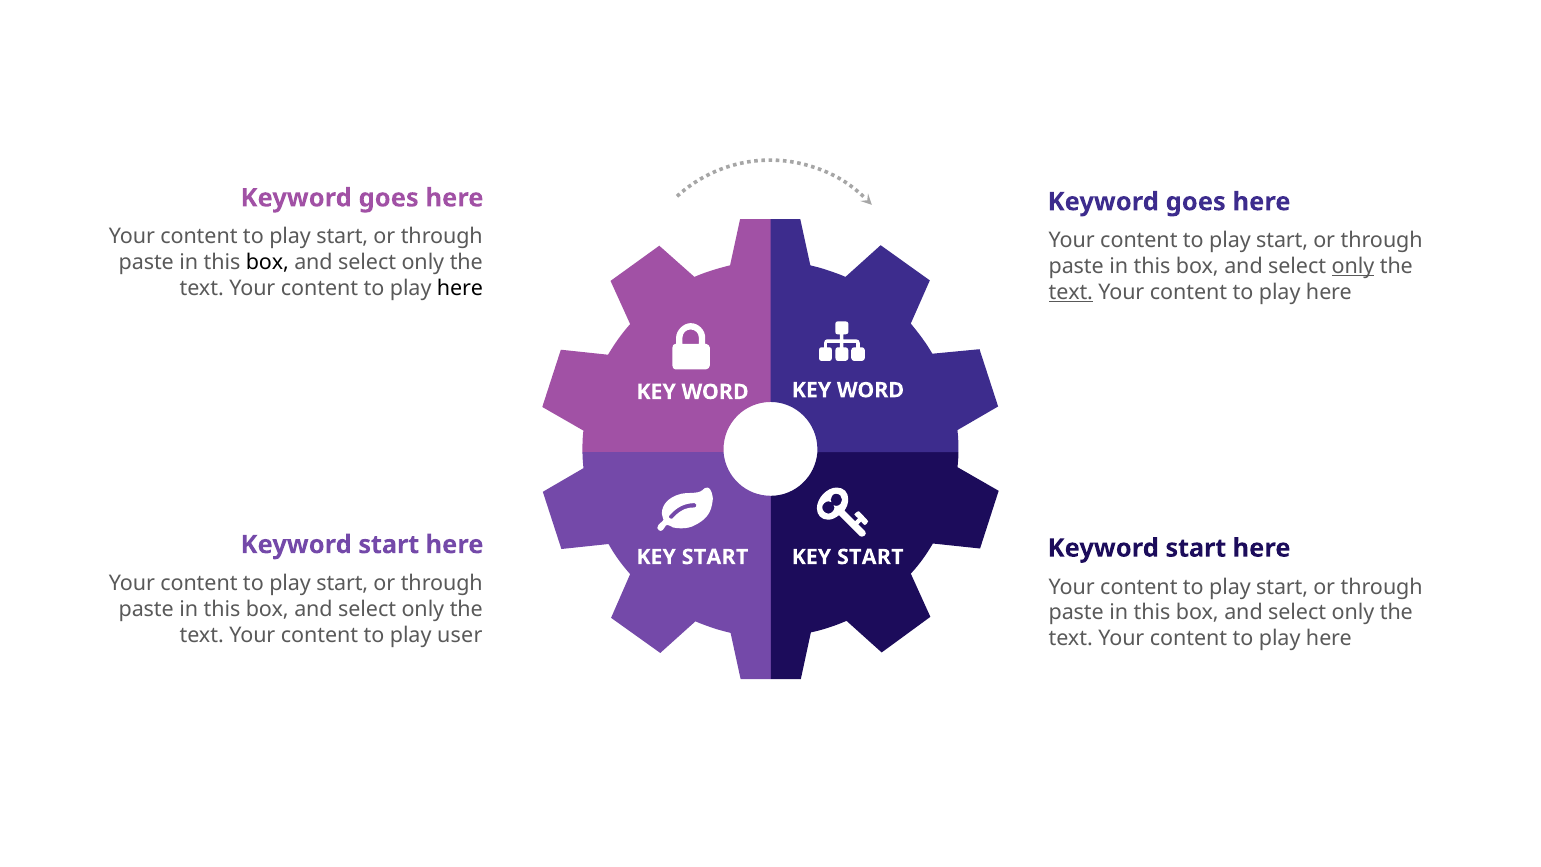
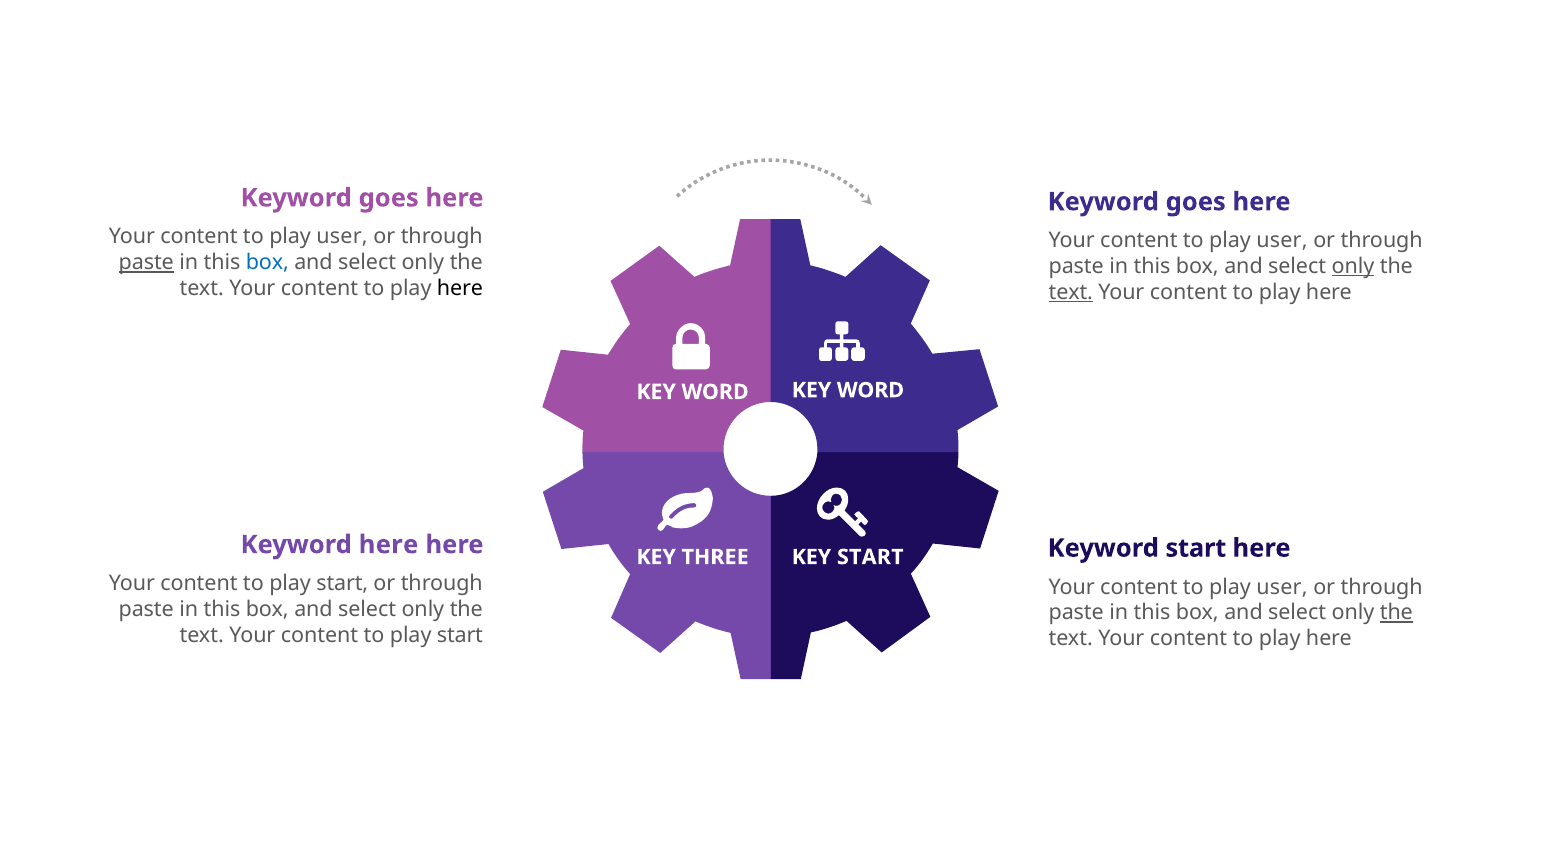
start: start -> user (342, 237)
start: start -> user (1282, 241)
paste underline: none -> present (146, 263)
box colour: black -> blue (267, 263)
start: start -> here (389, 545)
START: START -> THREE (715, 557)
start: start -> user (1282, 587)
the underline: none -> present (1396, 613)
user: user -> start (460, 635)
